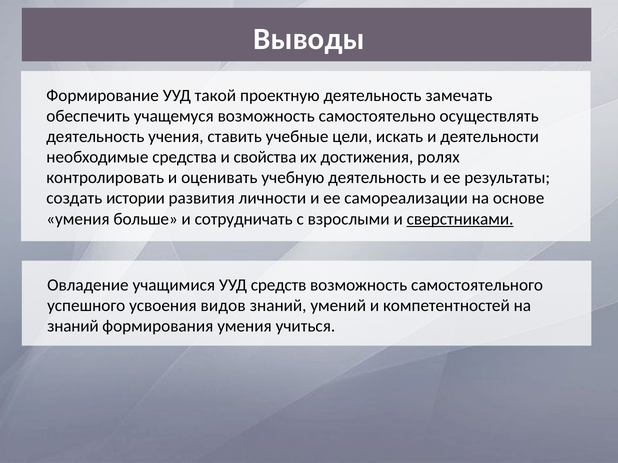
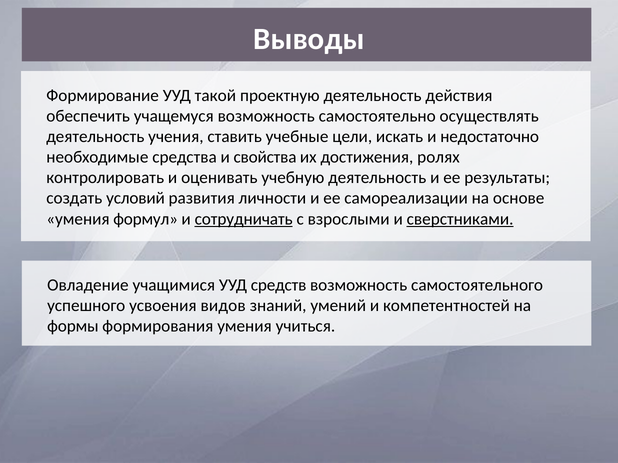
замечать: замечать -> действия (459, 95)
деятельности: деятельности -> недостаточно (490, 137)
истории: истории -> условий (136, 199)
больше: больше -> формул (146, 219)
сотрудничать underline: none -> present (244, 219)
знаний: знаний -> формы (73, 326)
